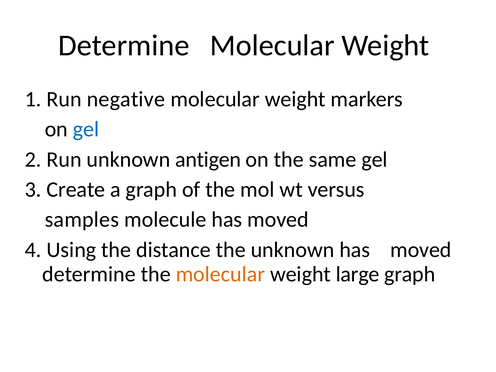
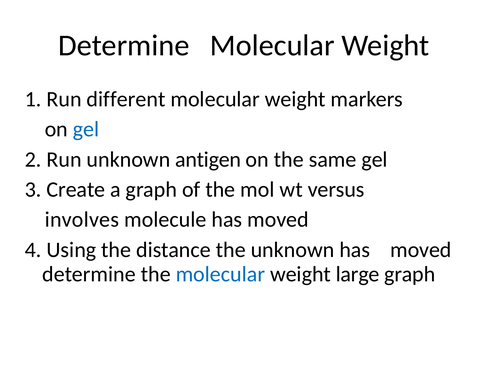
negative: negative -> different (126, 99)
samples: samples -> involves (82, 220)
molecular colour: orange -> blue (220, 274)
